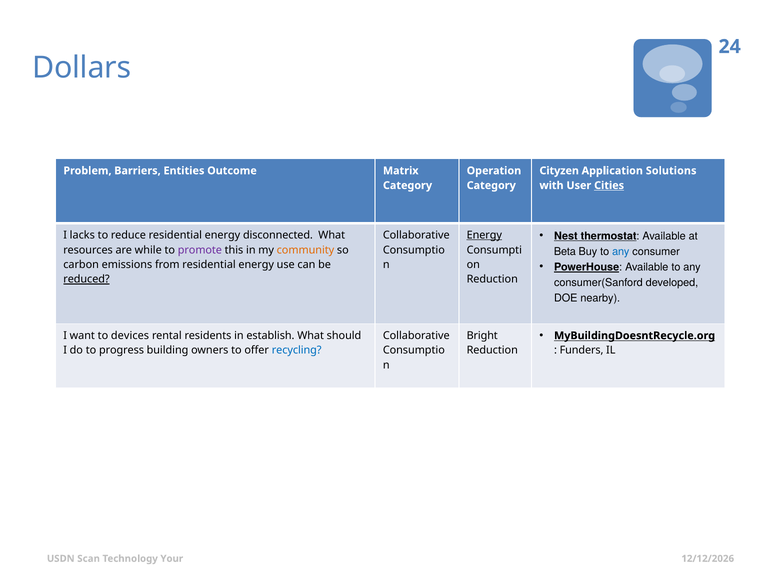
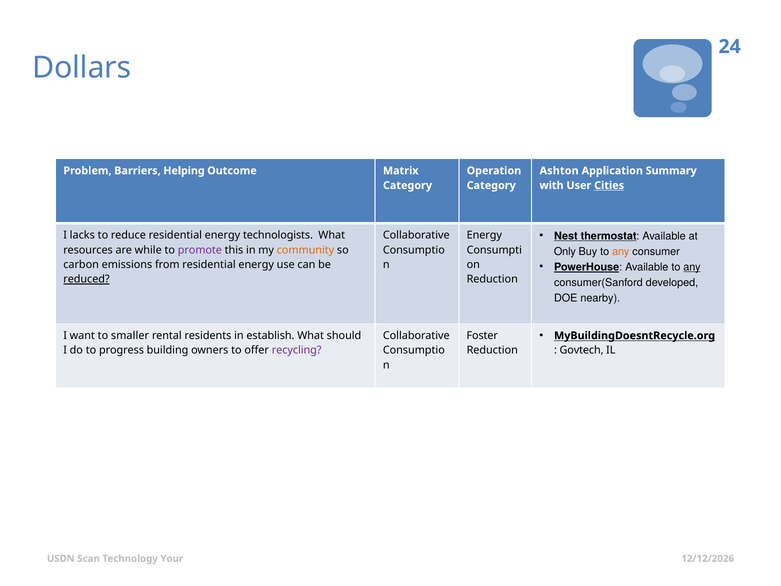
Entities: Entities -> Helping (184, 171)
Cityzen: Cityzen -> Ashton (559, 171)
Solutions: Solutions -> Summary (671, 171)
disconnected: disconnected -> technologists (278, 235)
Energy underline: present -> none (484, 235)
Beta: Beta -> Only (565, 251)
any colour: blue -> orange (621, 251)
any underline: none -> present (692, 267)
devices: devices -> smaller (130, 336)
Bright: Bright -> Foster (482, 336)
recycling colour: blue -> purple (297, 350)
Funders: Funders -> Govtech (582, 350)
